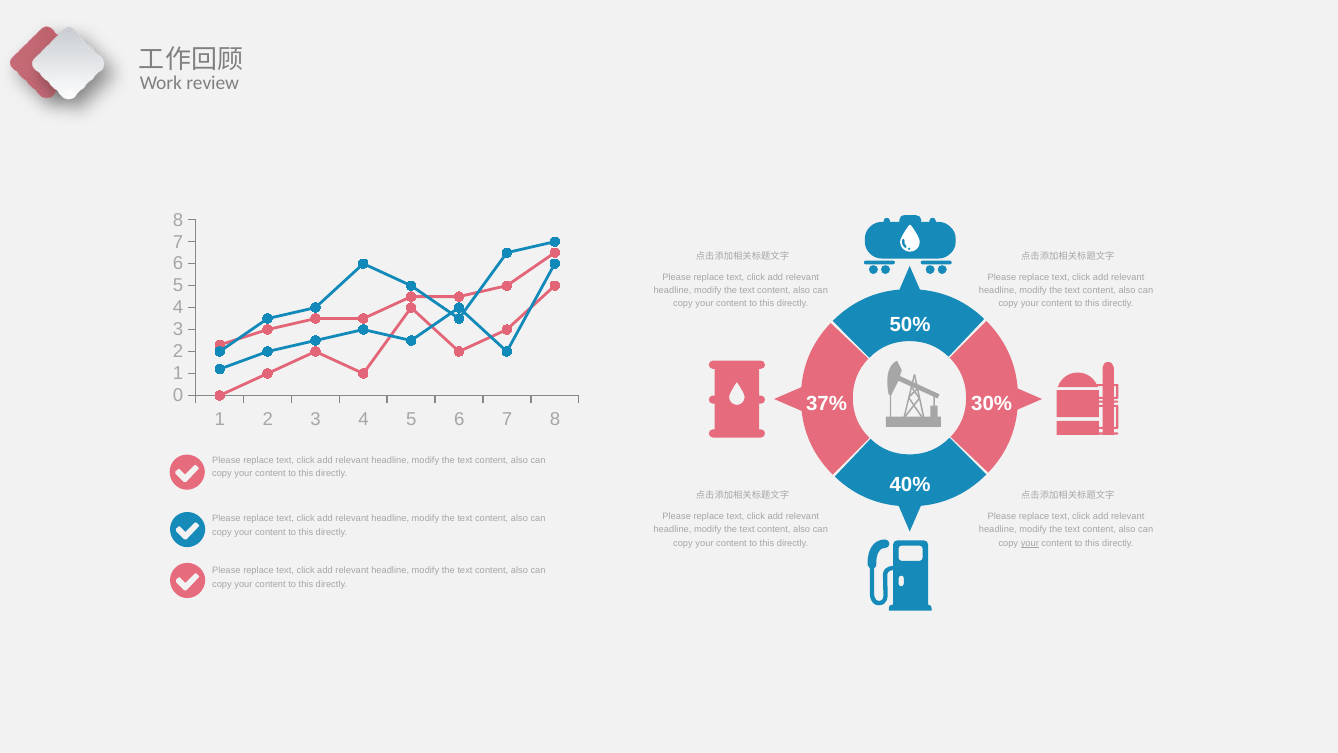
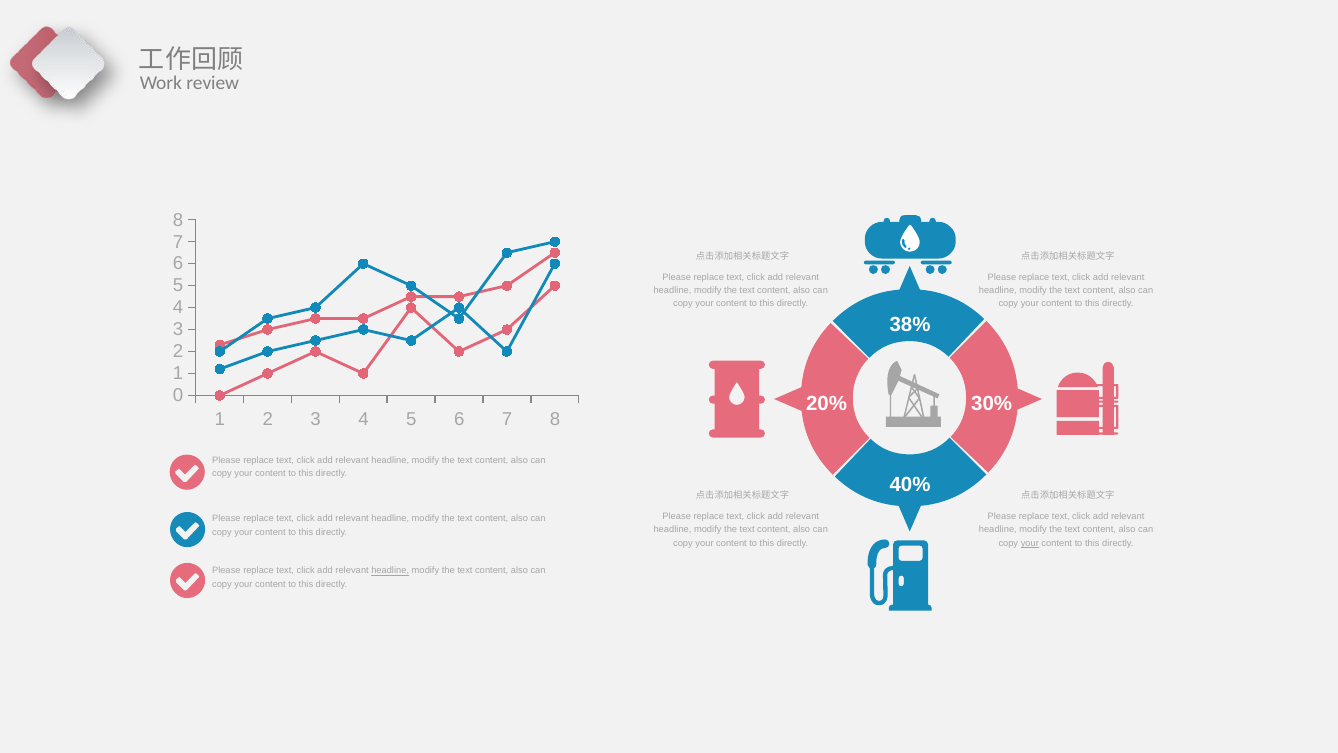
50%: 50% -> 38% (910, 324)
37%: 37% -> 20% (827, 404)
headline underline: none -> present (390, 571)
